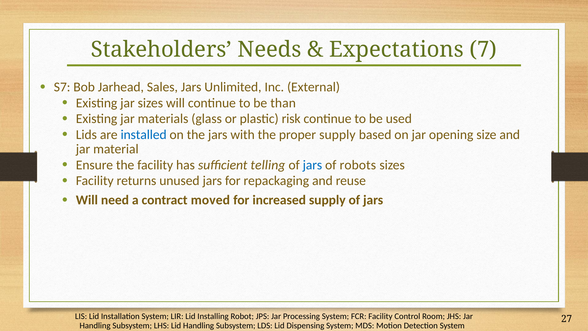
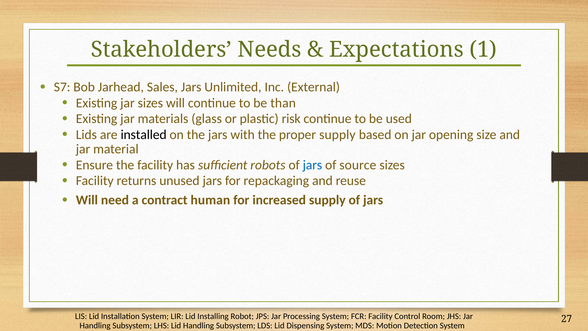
7: 7 -> 1 (483, 50)
installed colour: blue -> black (144, 134)
telling: telling -> robots (268, 165)
robots: robots -> source (358, 165)
moved: moved -> human (210, 200)
